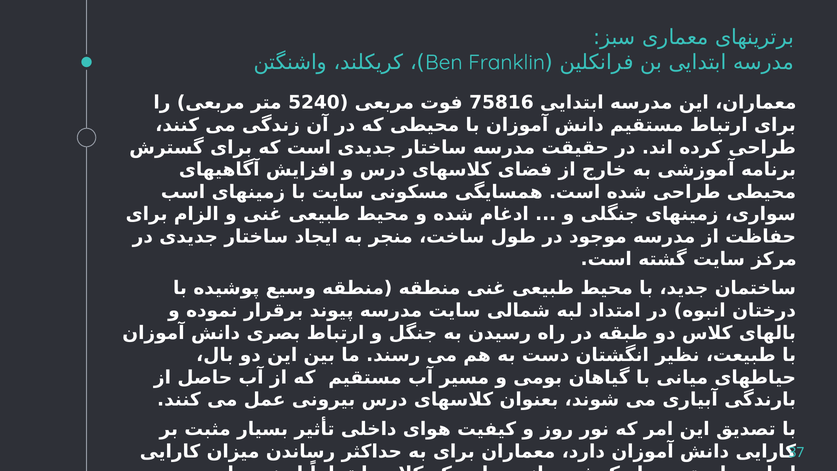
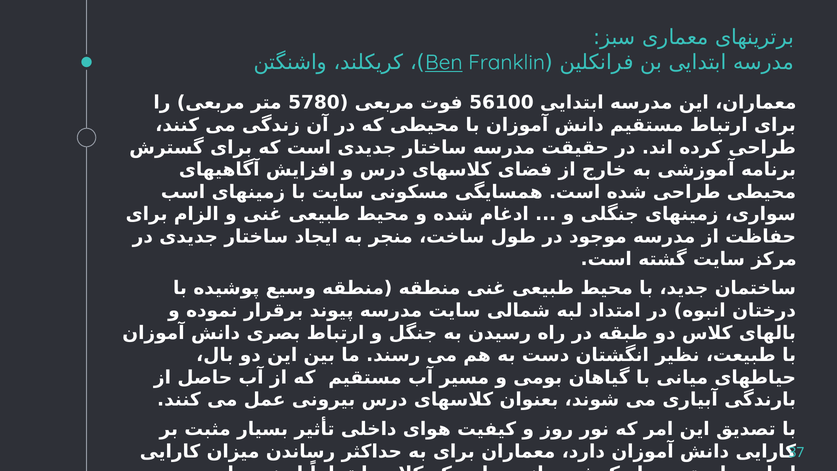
Ben underline: none -> present (444, 62)
5240: 5240 -> 5780 (314, 103)
75816: 75816 -> 56100 (501, 103)
